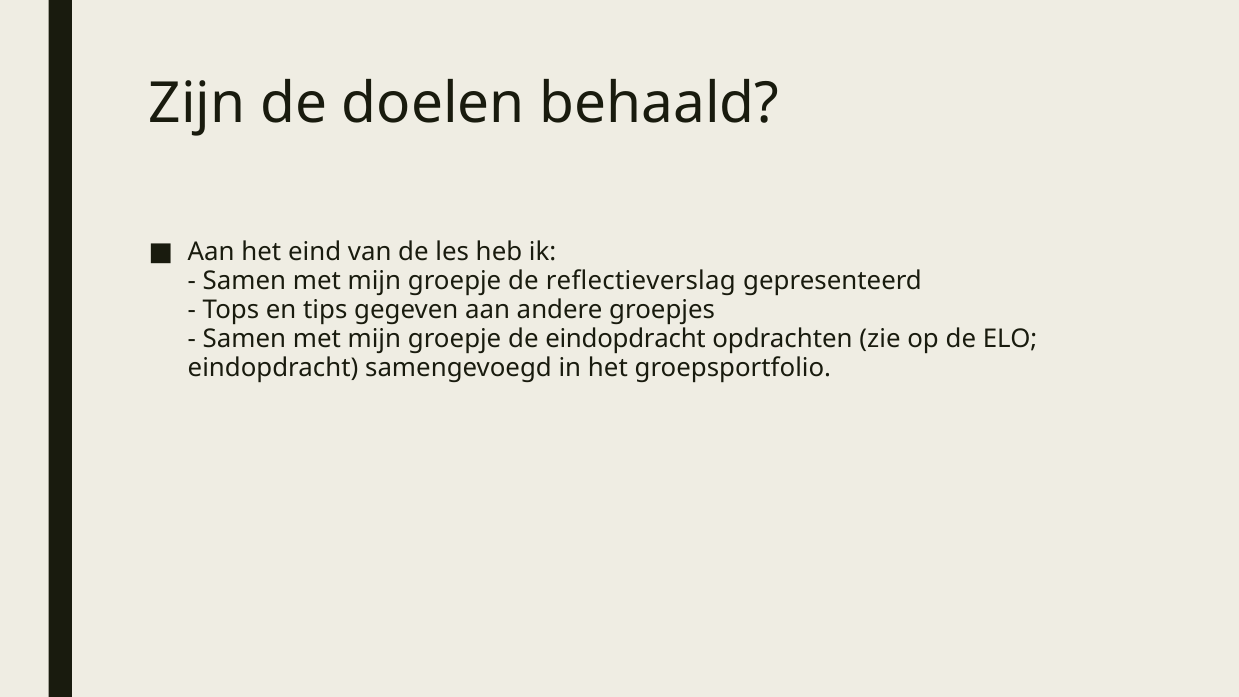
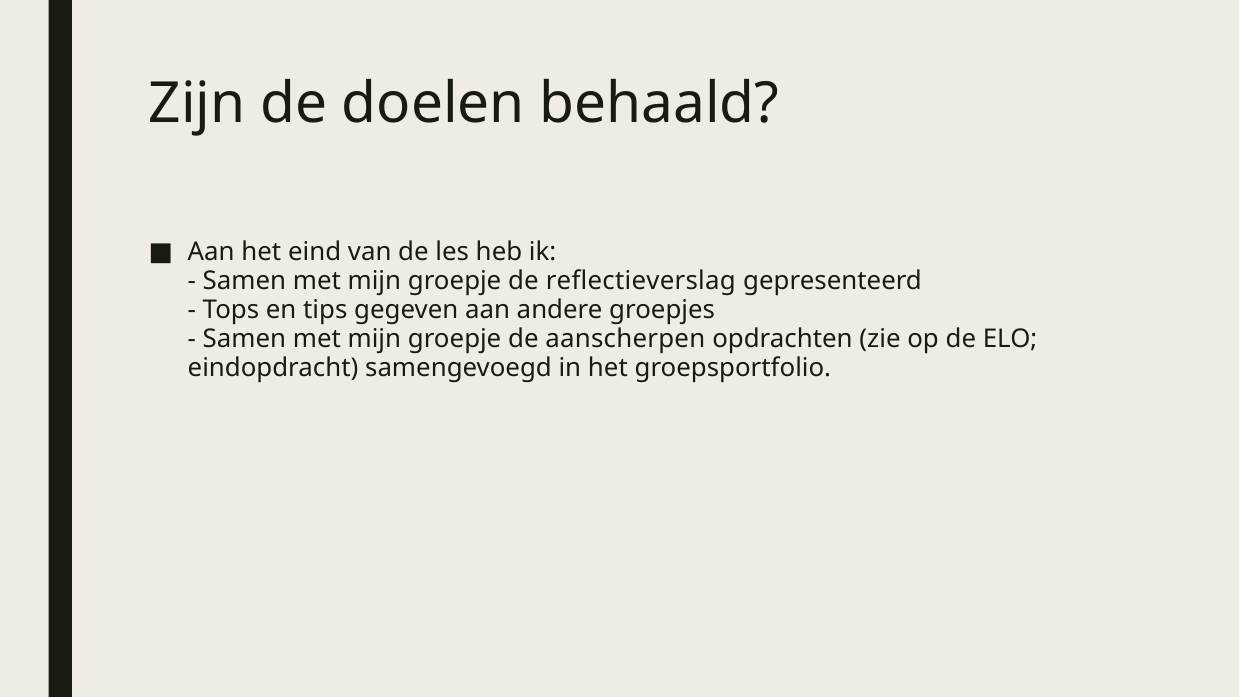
de eindopdracht: eindopdracht -> aanscherpen (625, 339)
